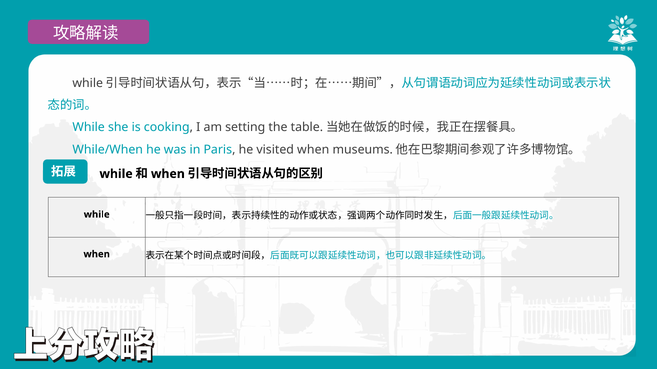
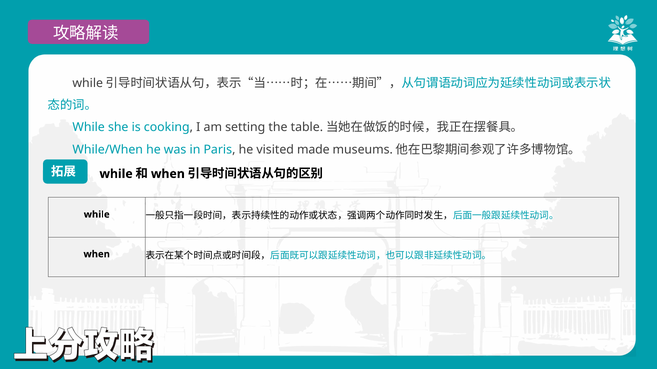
visited when: when -> made (313, 150)
